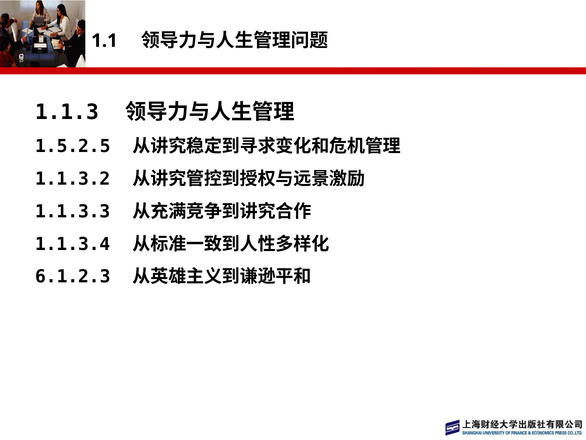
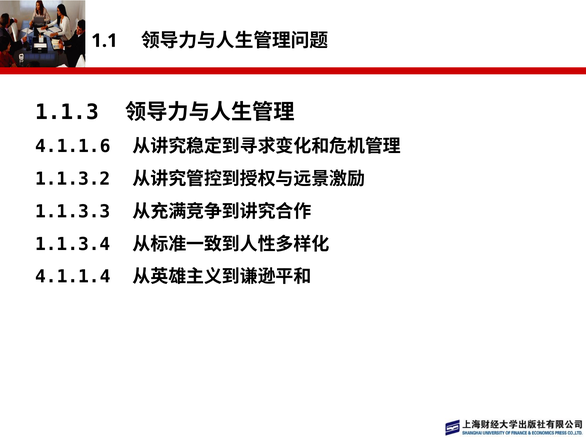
1.5.2.5: 1.5.2.5 -> 4.1.1.6 (73, 146)
6.1.2.3: 6.1.2.3 -> 4.1.1.4 (73, 276)
